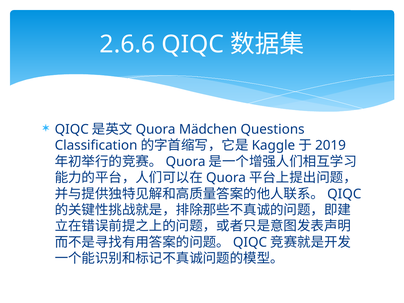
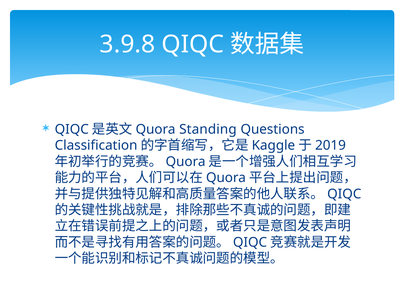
2.6.6: 2.6.6 -> 3.9.8 (127, 44)
Mädchen: Mädchen -> Standing (208, 129)
